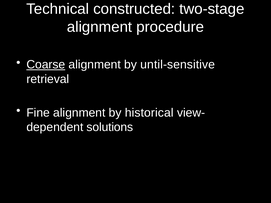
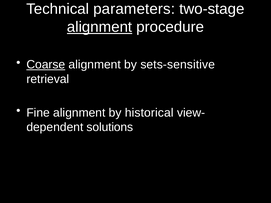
constructed: constructed -> parameters (134, 9)
alignment underline: none -> present (100, 27)
until-sensitive: until-sensitive -> sets-sensitive (178, 65)
